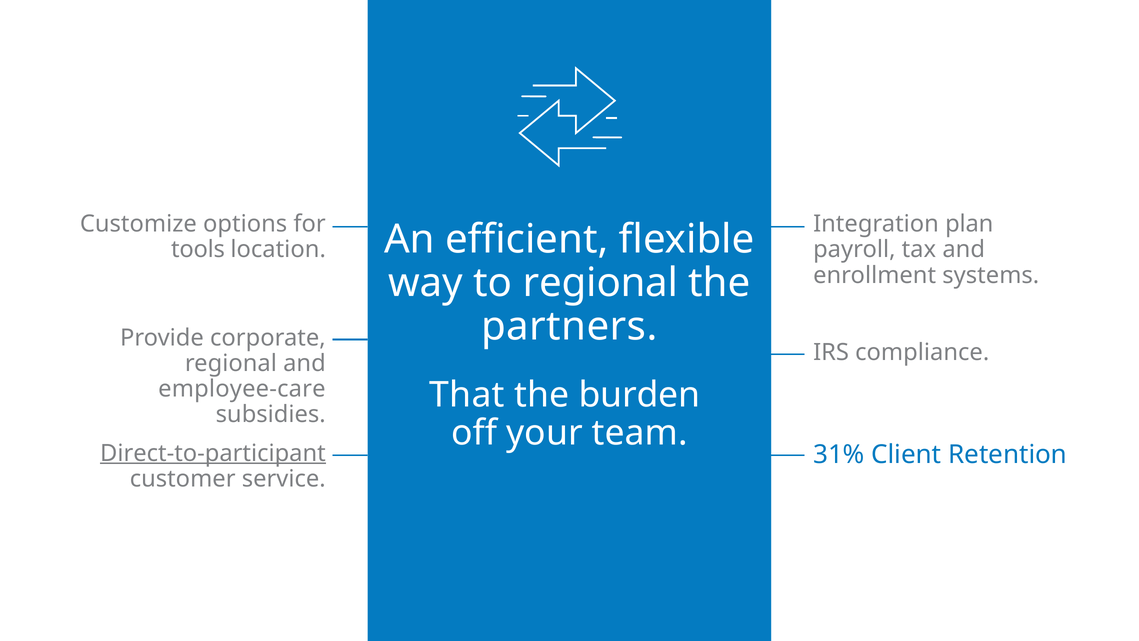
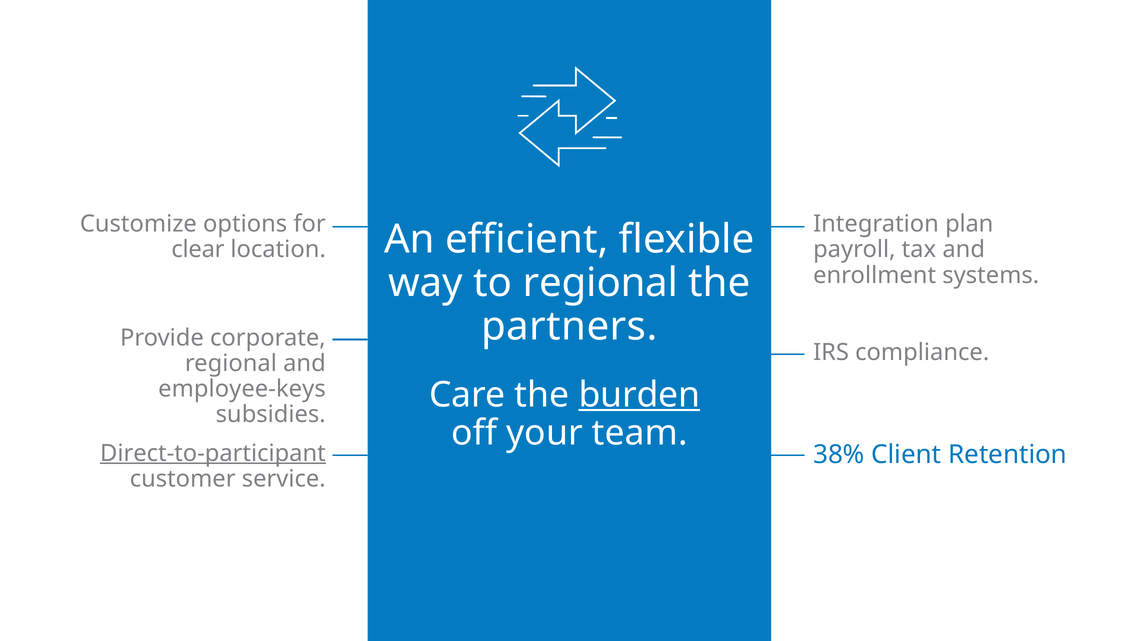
tools: tools -> clear (198, 249)
employee-care: employee-care -> employee-keys (242, 389)
That: That -> Care (467, 395)
burden underline: none -> present (639, 395)
31%: 31% -> 38% (839, 454)
